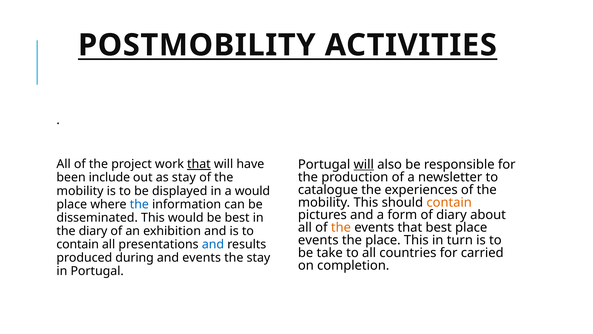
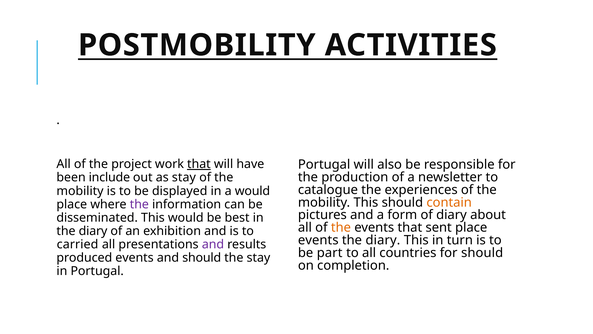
will underline: present -> none (364, 164)
the colour: blue -> purple (139, 204)
that best: best -> sent (439, 227)
place: place -> diary (383, 240)
contain: contain -> carried (78, 244)
and colour: blue -> purple (213, 244)
take: take -> part (330, 253)
for carried: carried -> should (482, 253)
produced during: during -> events (135, 257)
and events: events -> should (202, 257)
